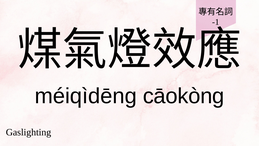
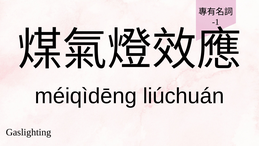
cāokòng: cāokòng -> liúchuán (184, 96)
